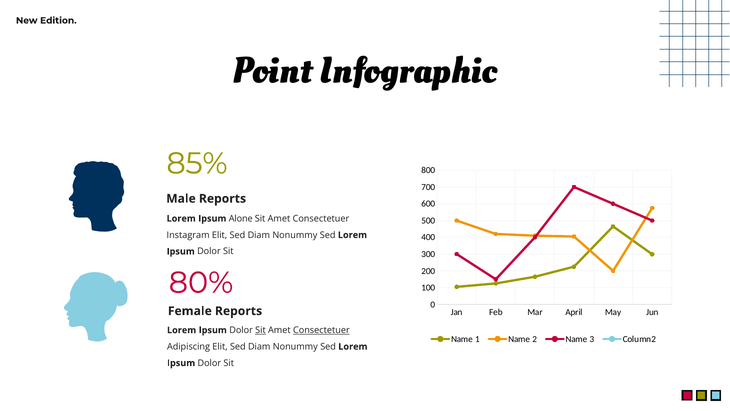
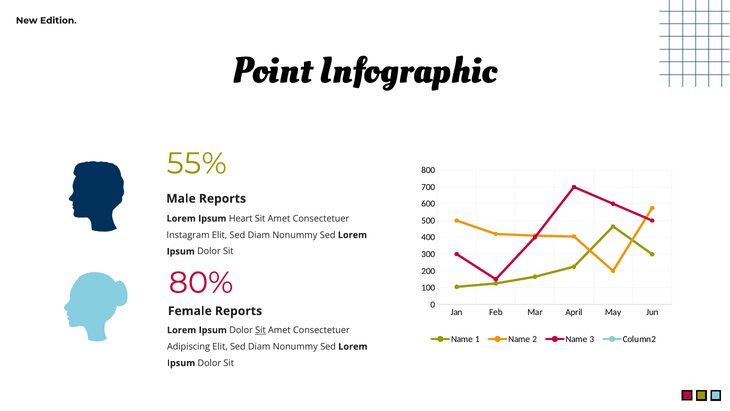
85%: 85% -> 55% (197, 163)
Alone: Alone -> Heart (241, 218)
Consectetuer underline: present -> none (321, 330)
